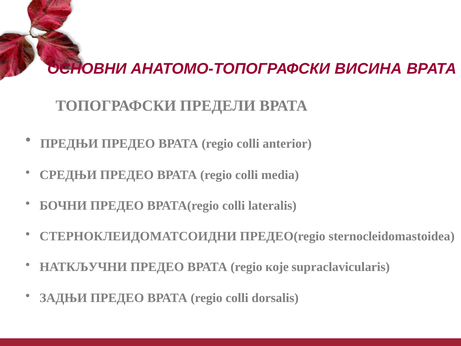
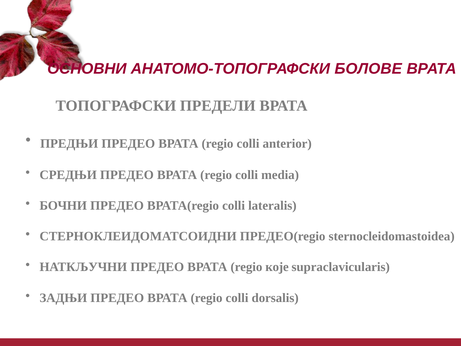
ВИСИНА: ВИСИНА -> БОЛОВЕ (368, 69)
